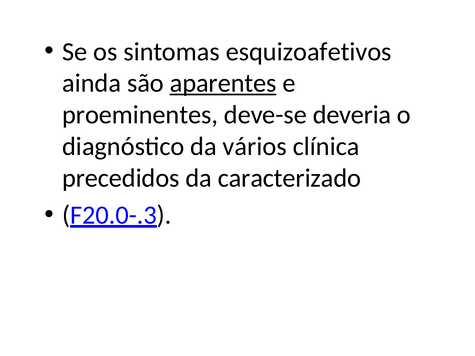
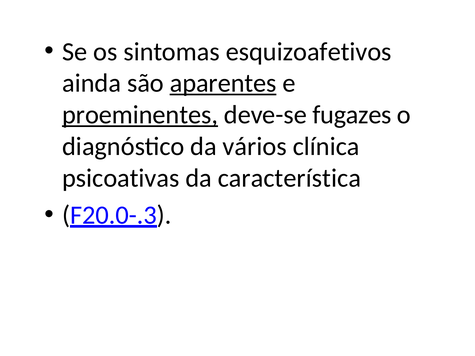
proeminentes underline: none -> present (140, 115)
deveria: deveria -> fugazes (352, 115)
precedidos: precedidos -> psicoativas (121, 178)
caracterizado: caracterizado -> característica (289, 178)
